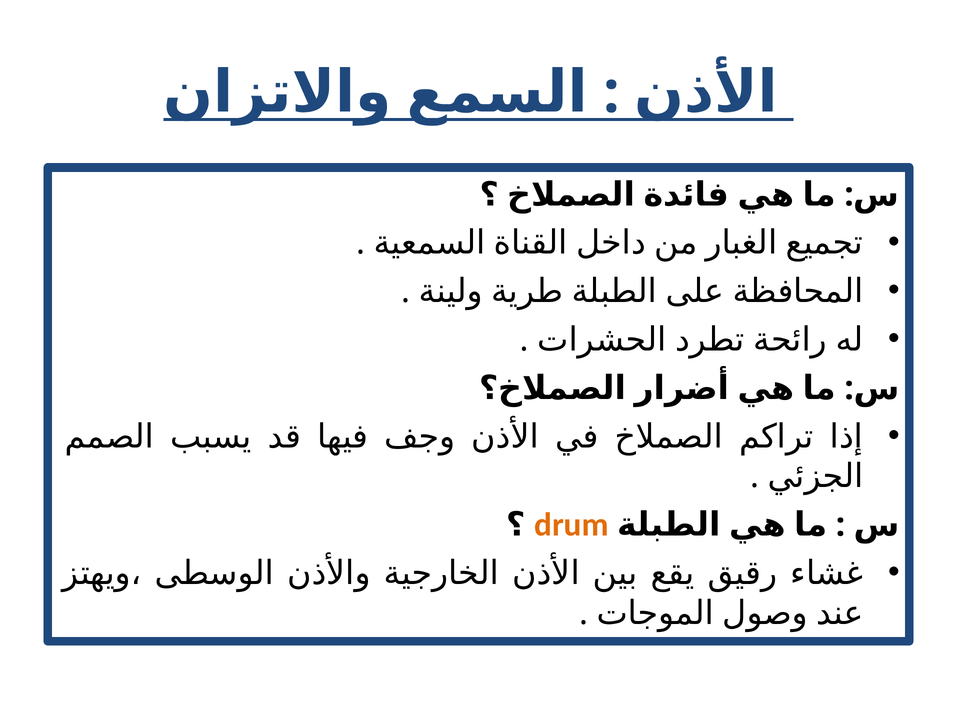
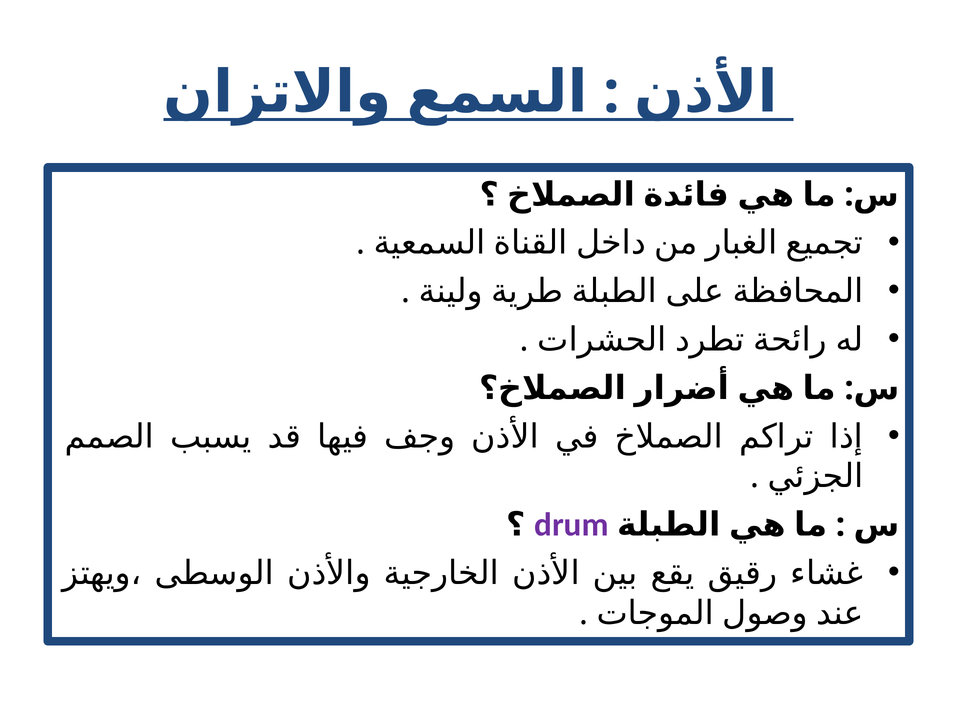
drum colour: orange -> purple (571, 525)
